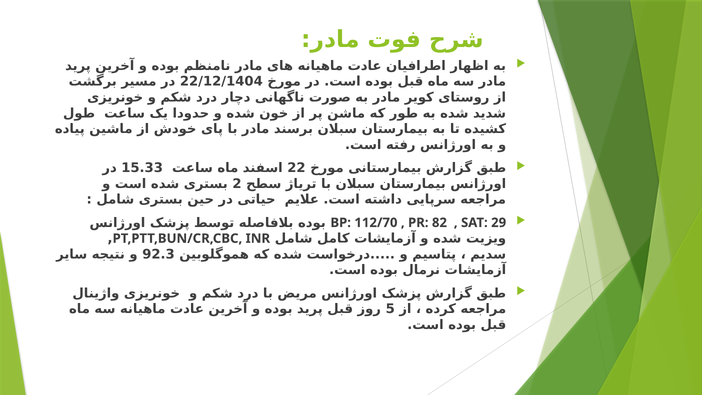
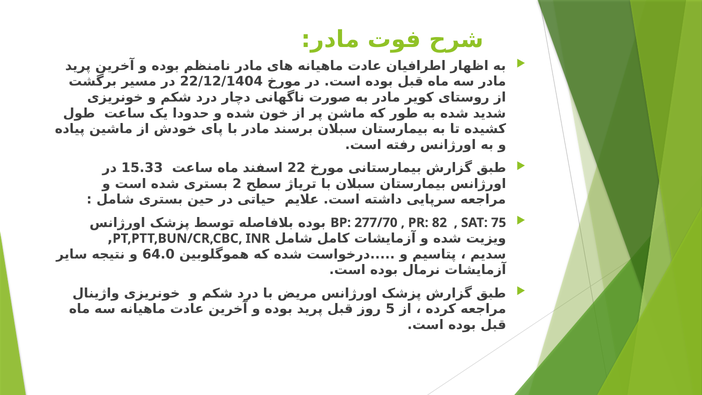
112/70: 112/70 -> 277/70 (376, 223)
29: 29 -> 75 (499, 223)
92.3: 92.3 -> 64.0 (158, 254)
